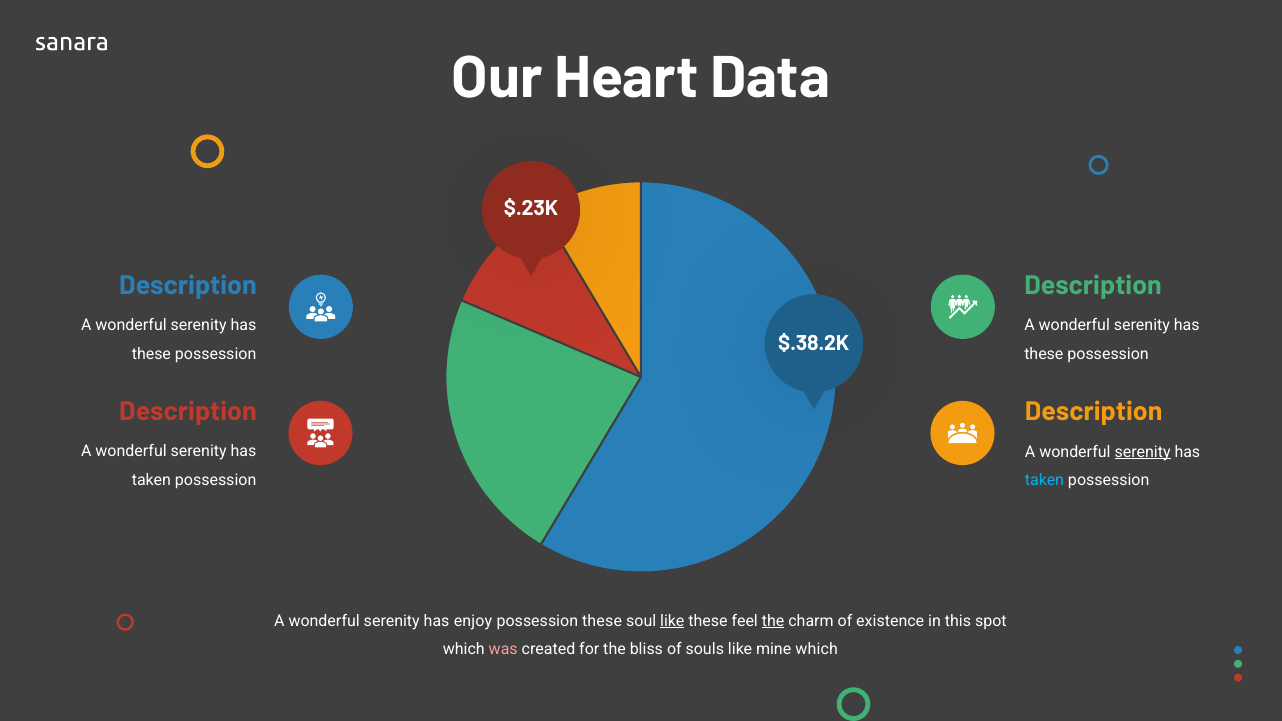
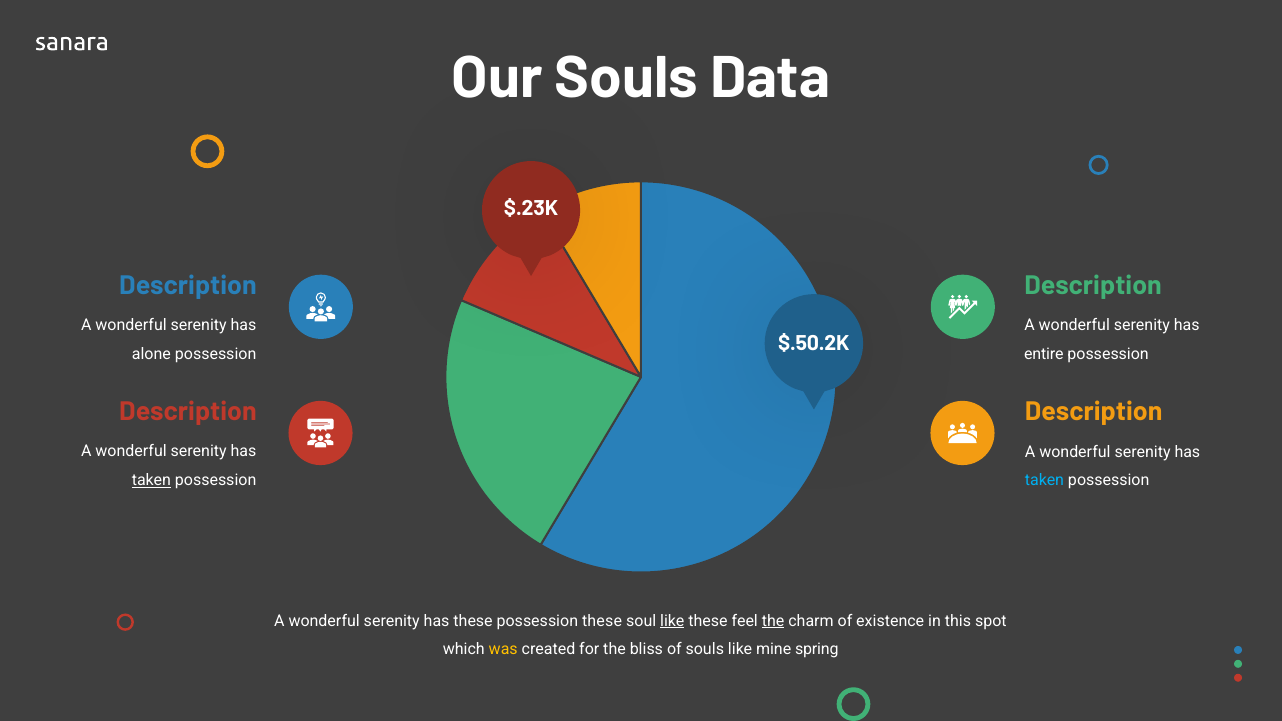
Our Heart: Heart -> Souls (626, 78)
$.38.2K: $.38.2K -> $.50.2K (814, 344)
these: these -> alone (151, 354)
these: these -> entire (1044, 354)
serenity underline: present -> none (1143, 452)
taken underline: none -> present (151, 480)
has enjoy: enjoy -> these (473, 621)
was colour: pink -> yellow (503, 650)
mine which: which -> spring (817, 650)
